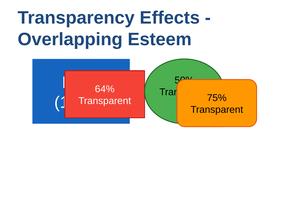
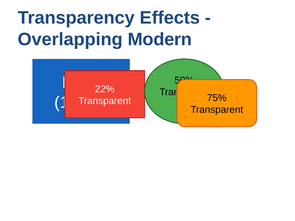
Esteem: Esteem -> Modern (160, 39)
64%: 64% -> 22% (105, 89)
